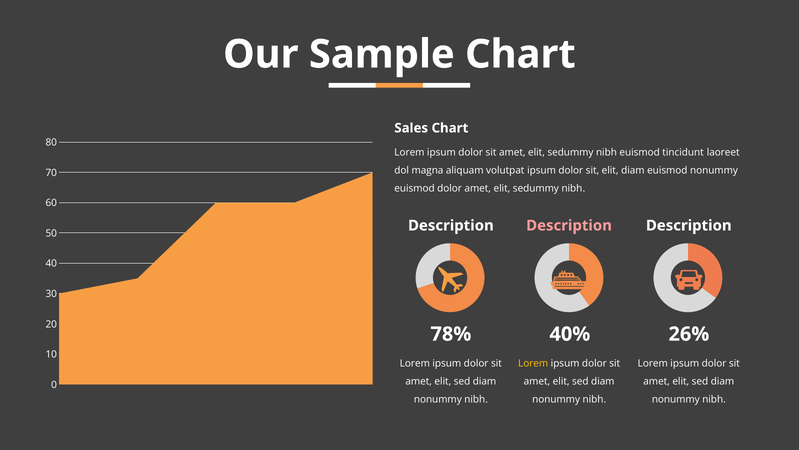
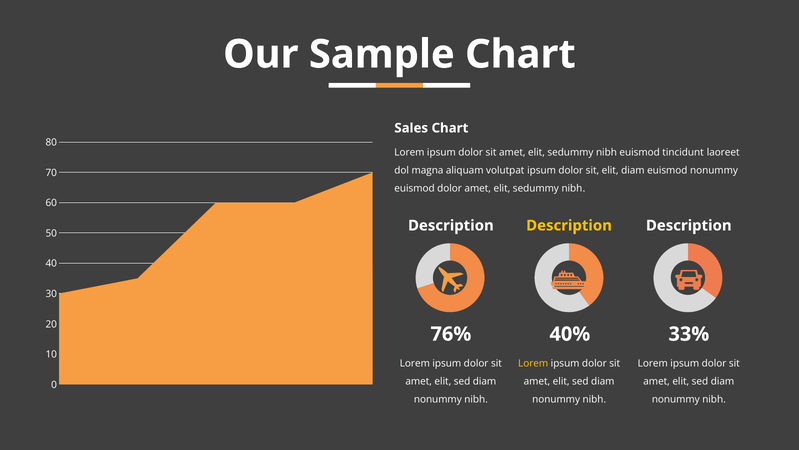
Description colour: pink -> yellow (569, 225)
26%: 26% -> 33% (689, 334)
78%: 78% -> 76% (451, 334)
